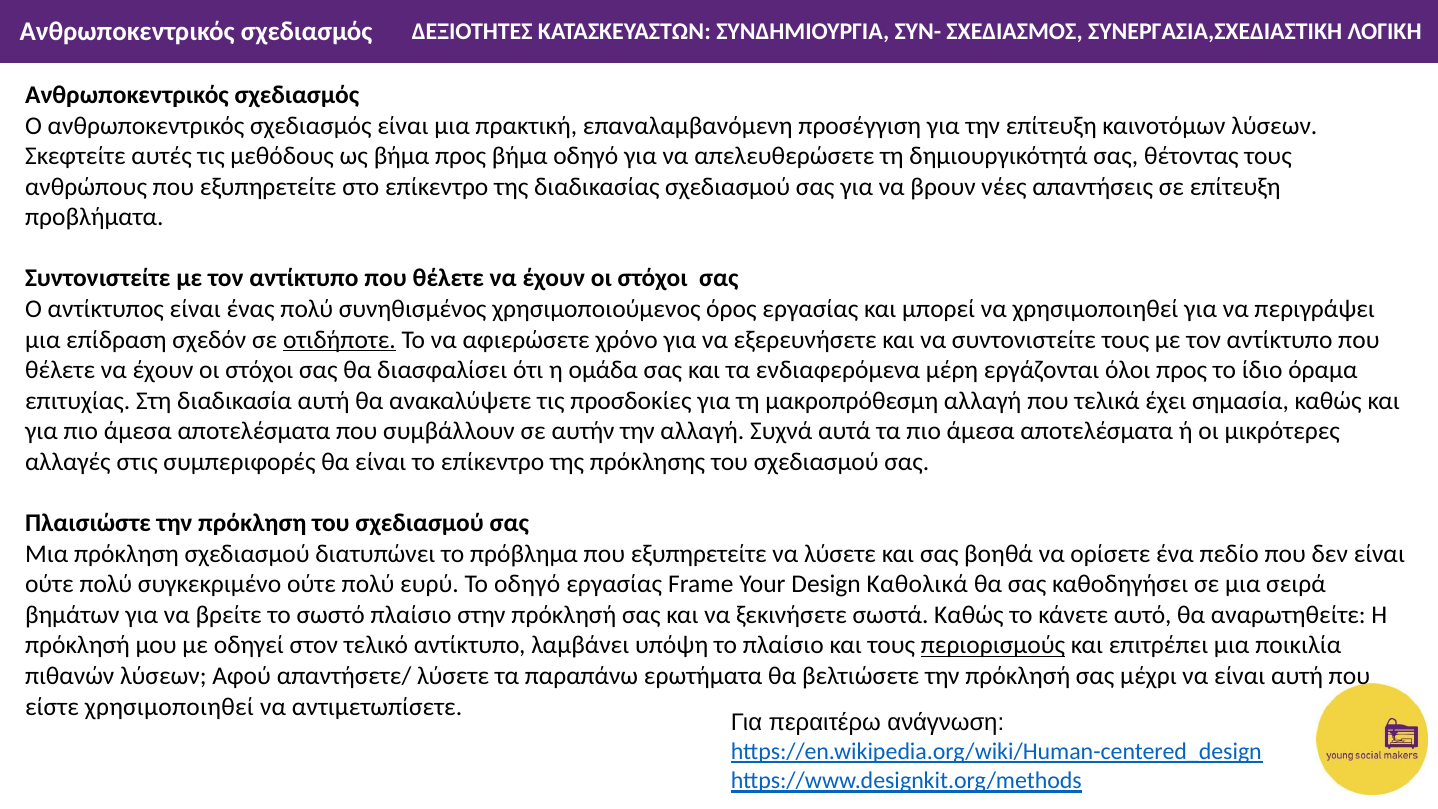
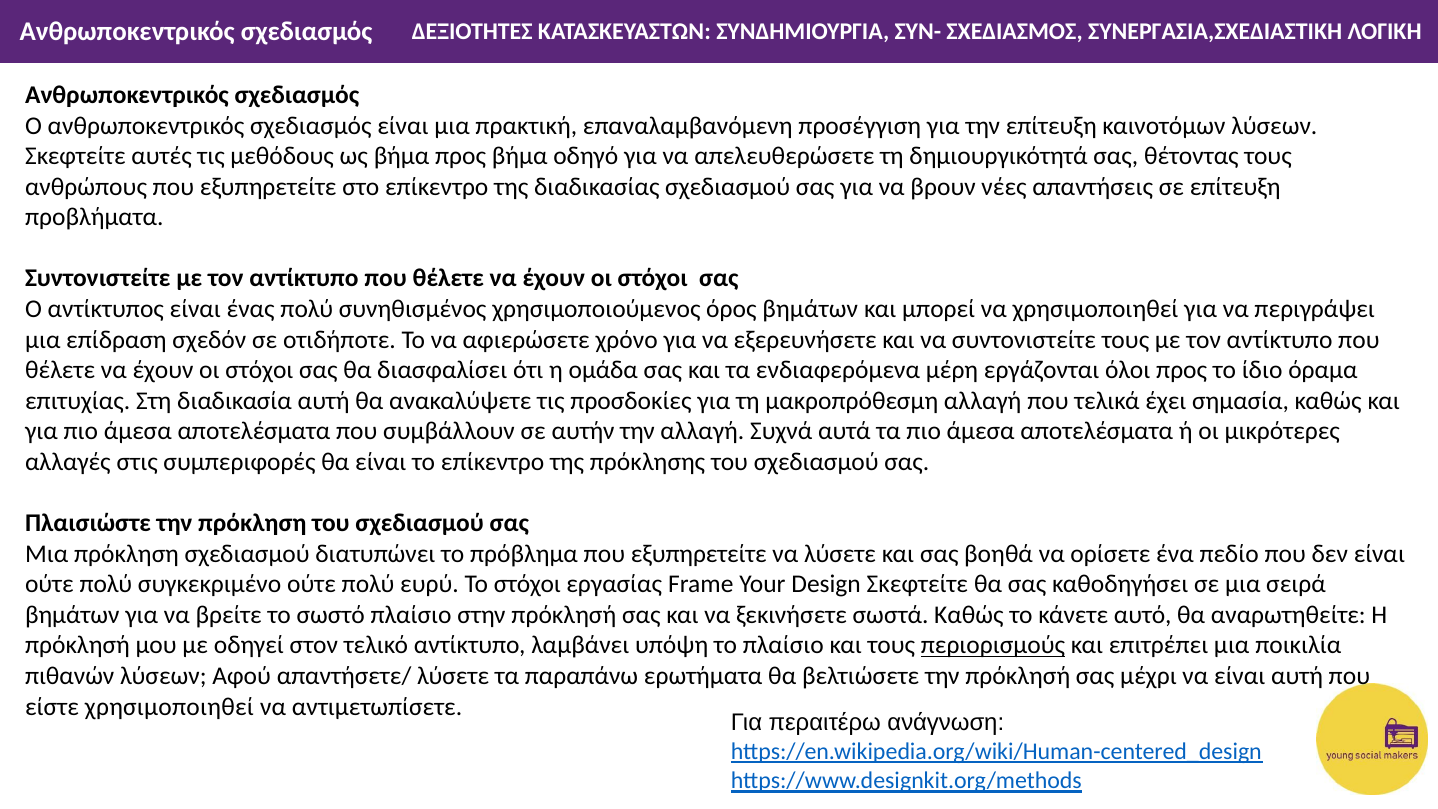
όρος εργασίας: εργασίας -> βημάτων (810, 309)
οτιδήποτε underline: present -> none (339, 340)
Το οδηγό: οδηγό -> στόχοι (527, 584)
Design Καθολικά: Καθολικά -> Σκεφτείτε (917, 584)
